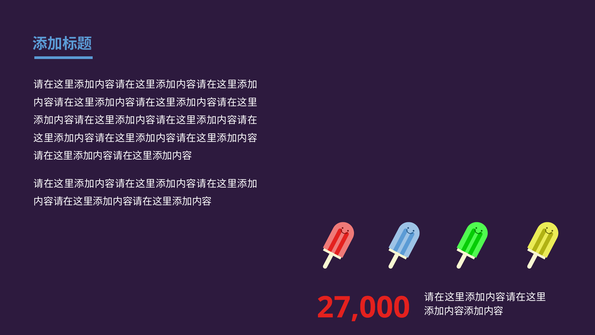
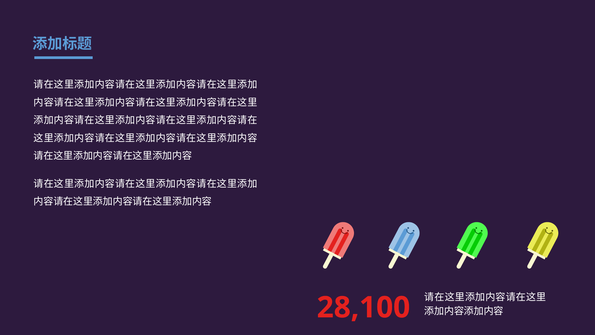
27,000: 27,000 -> 28,100 (363, 307)
